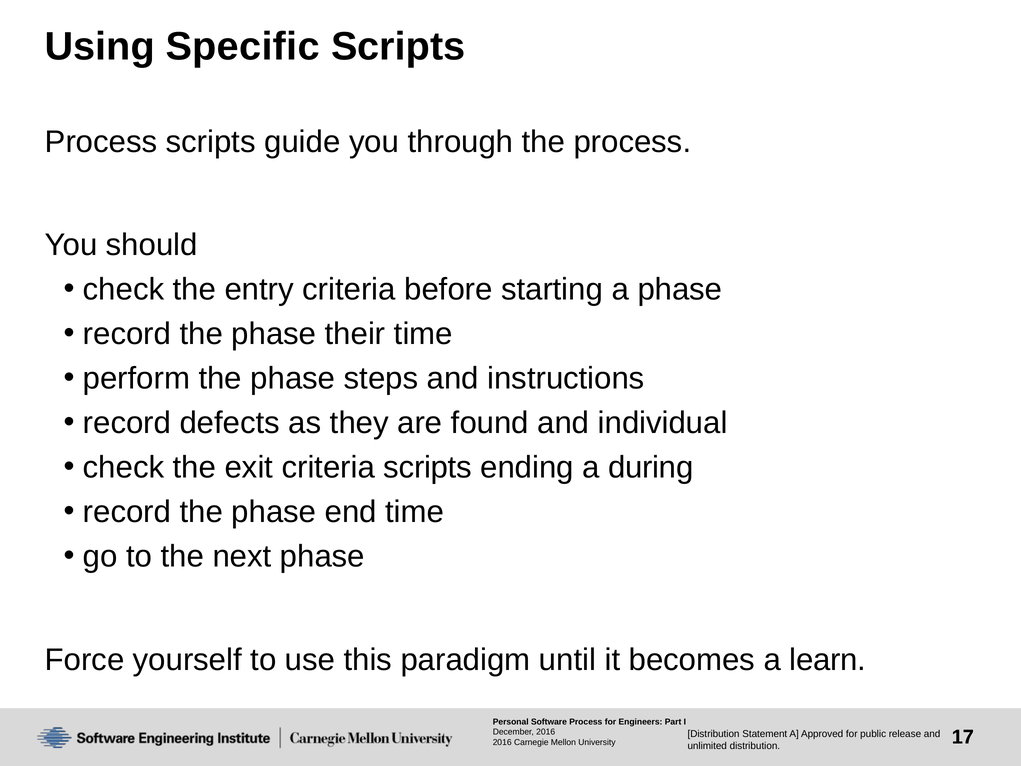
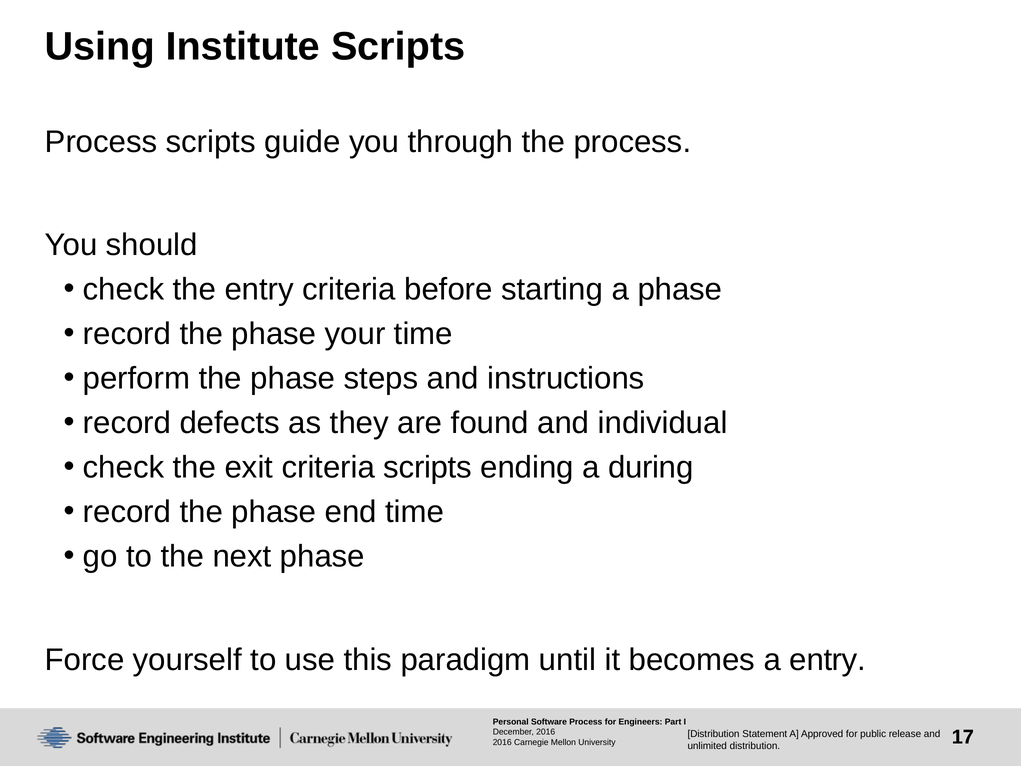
Specific: Specific -> Institute (243, 47)
their: their -> your (355, 334)
a learn: learn -> entry (828, 660)
